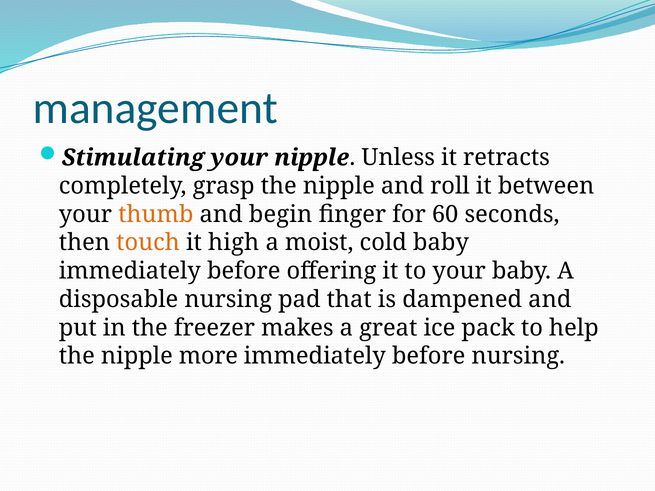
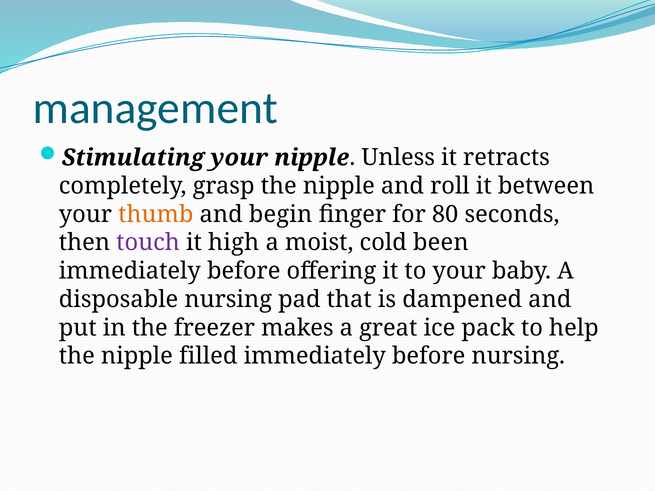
60: 60 -> 80 (445, 214)
touch colour: orange -> purple (148, 243)
cold baby: baby -> been (441, 243)
more: more -> filled (208, 356)
